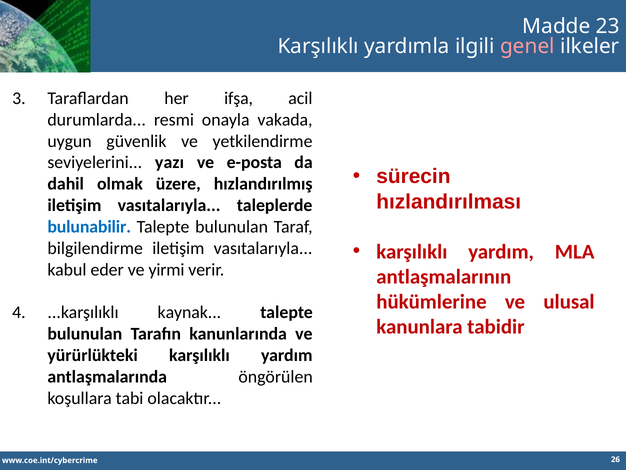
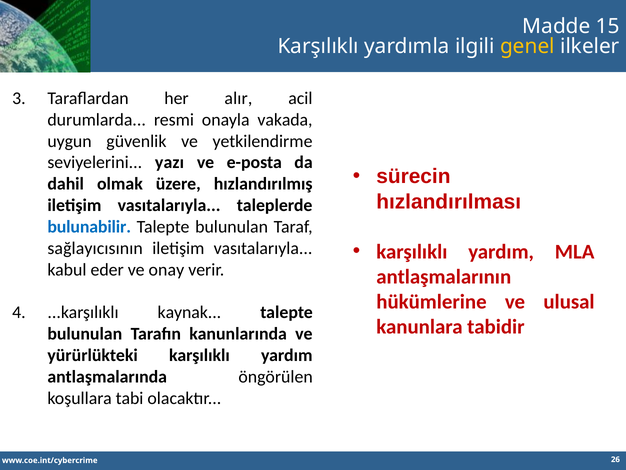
23: 23 -> 15 (608, 26)
genel colour: pink -> yellow (527, 46)
ifşa: ifşa -> alır (238, 98)
bilgilendirme: bilgilendirme -> sağlayıcısının (95, 248)
yirmi: yirmi -> onay (166, 269)
